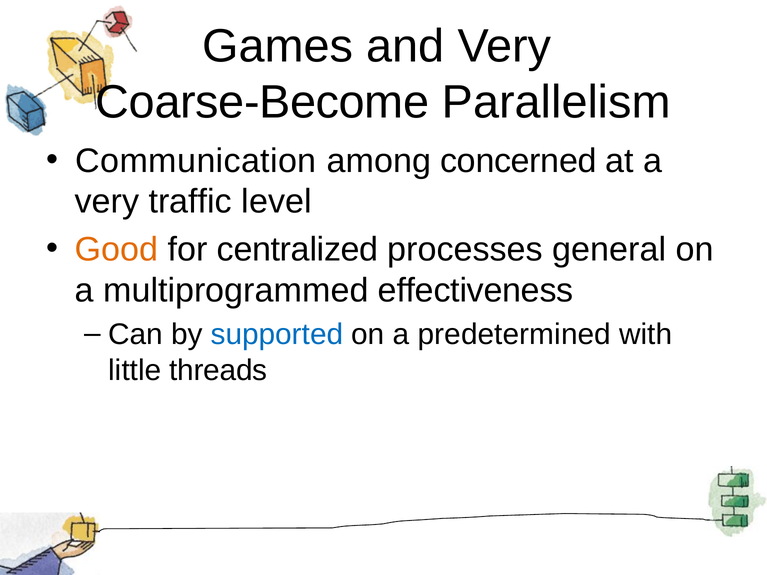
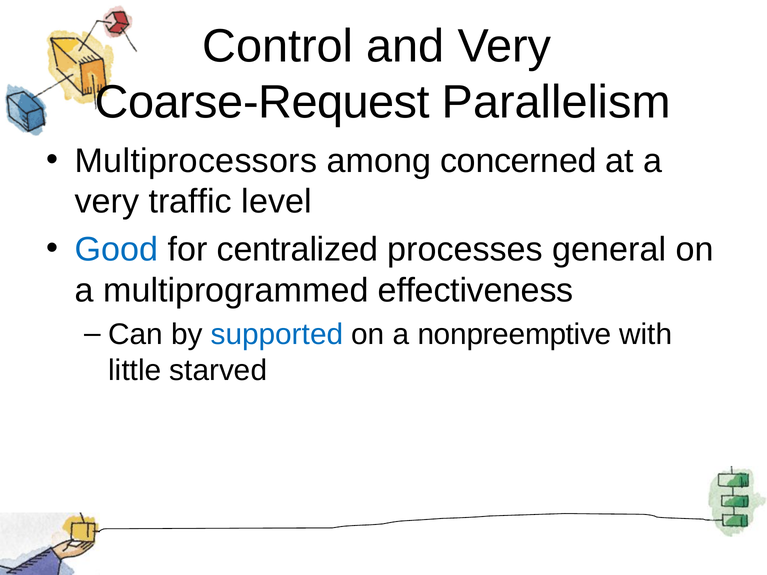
Games: Games -> Control (278, 46)
Coarse-Become: Coarse-Become -> Coarse-Request (262, 102)
Communication: Communication -> Multiprocessors (196, 161)
Good colour: orange -> blue (116, 250)
predetermined: predetermined -> nonpreemptive (515, 335)
threads: threads -> starved (218, 370)
